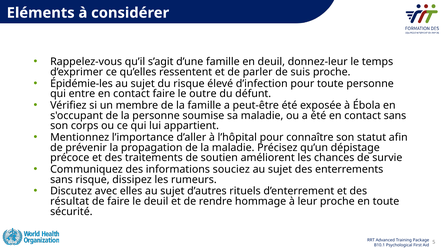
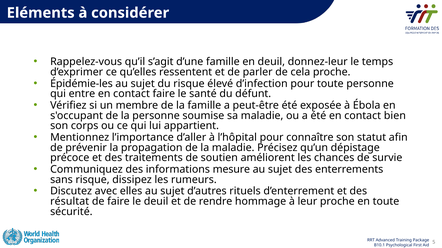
suis: suis -> cela (300, 72)
outre: outre -> santé (203, 94)
contact sans: sans -> bien (395, 116)
souciez: souciez -> mesure (231, 170)
